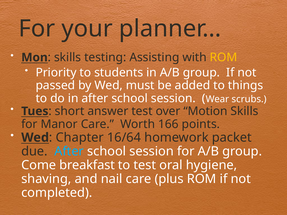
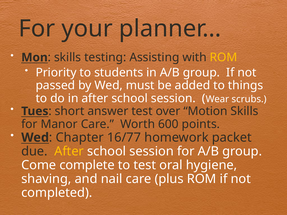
166: 166 -> 600 (168, 124)
16/64: 16/64 -> 16/77 (124, 138)
After colour: light blue -> yellow (69, 151)
breakfast: breakfast -> complete (87, 165)
